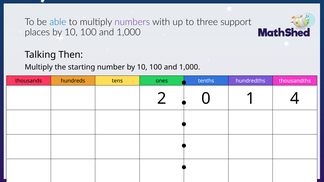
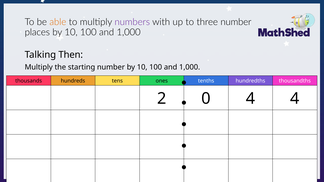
able colour: blue -> orange (58, 22)
three support: support -> number (236, 22)
0 1: 1 -> 4 (250, 99)
